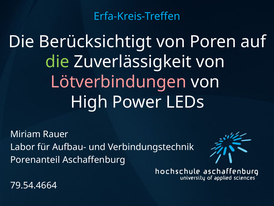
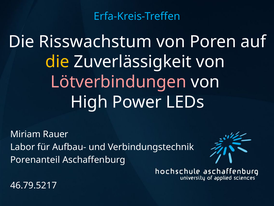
Berücksichtigt: Berücksichtigt -> Risswachstum (95, 42)
die colour: light green -> yellow (57, 62)
79.54.4664: 79.54.4664 -> 46.79.5217 (34, 185)
